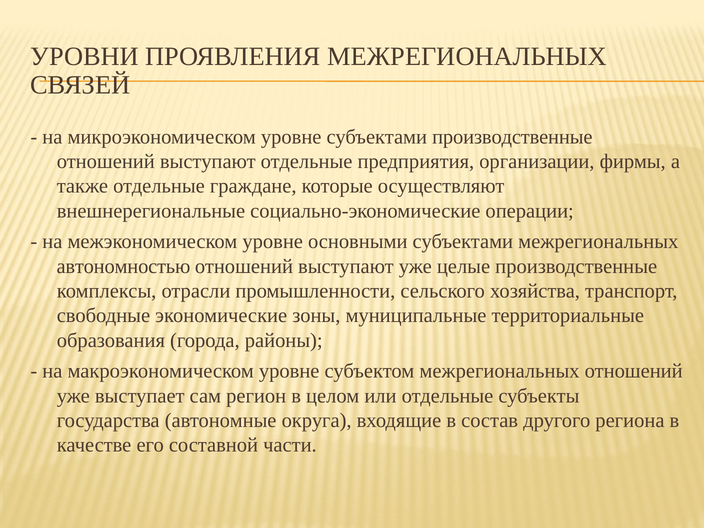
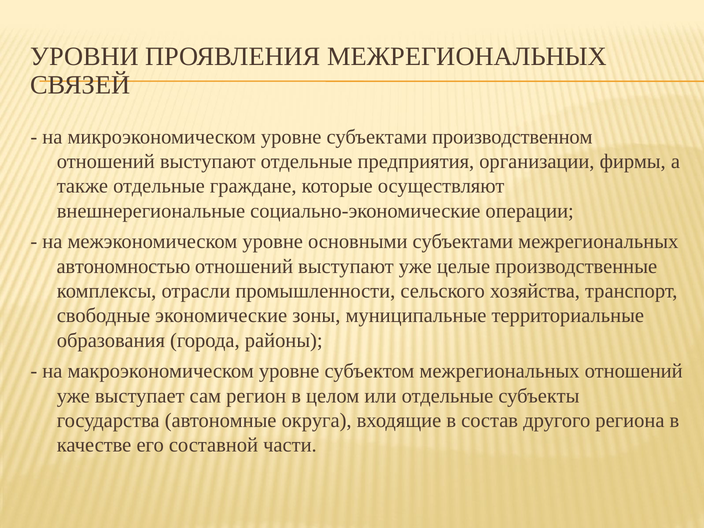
субъектами производственные: производственные -> производственном (512, 137)
